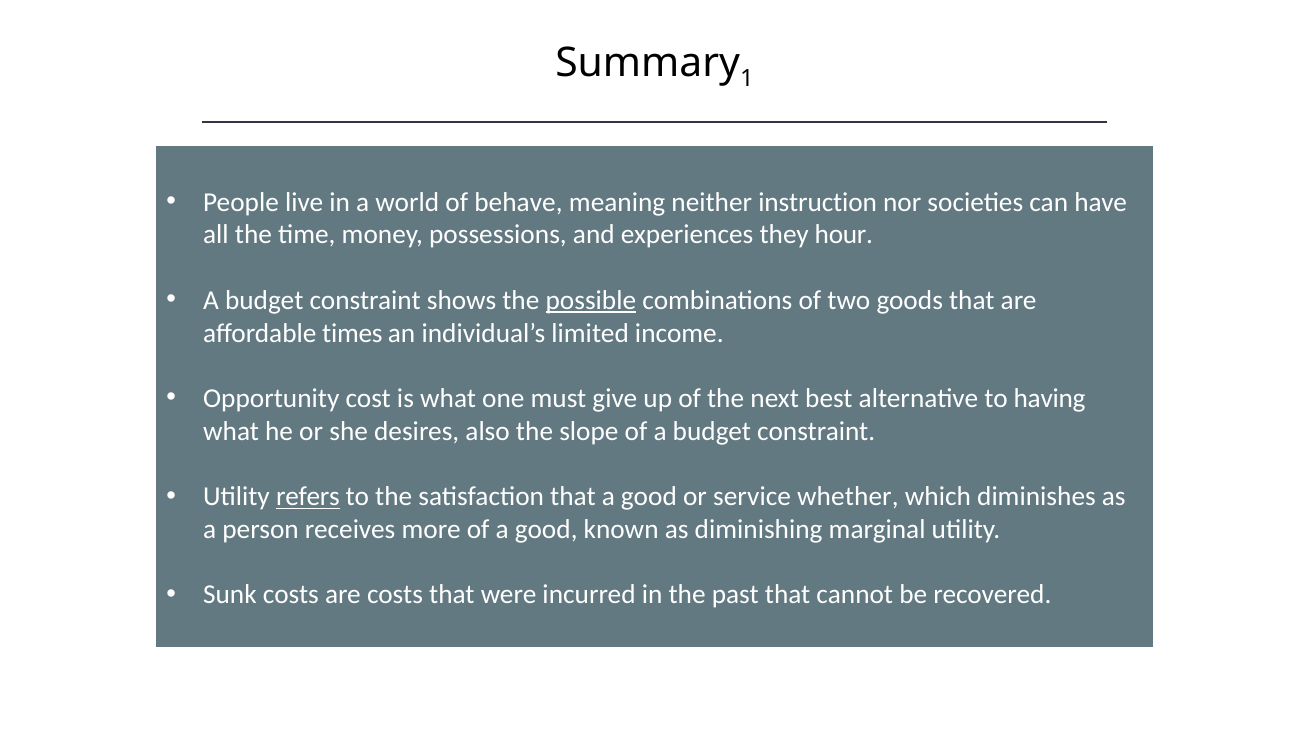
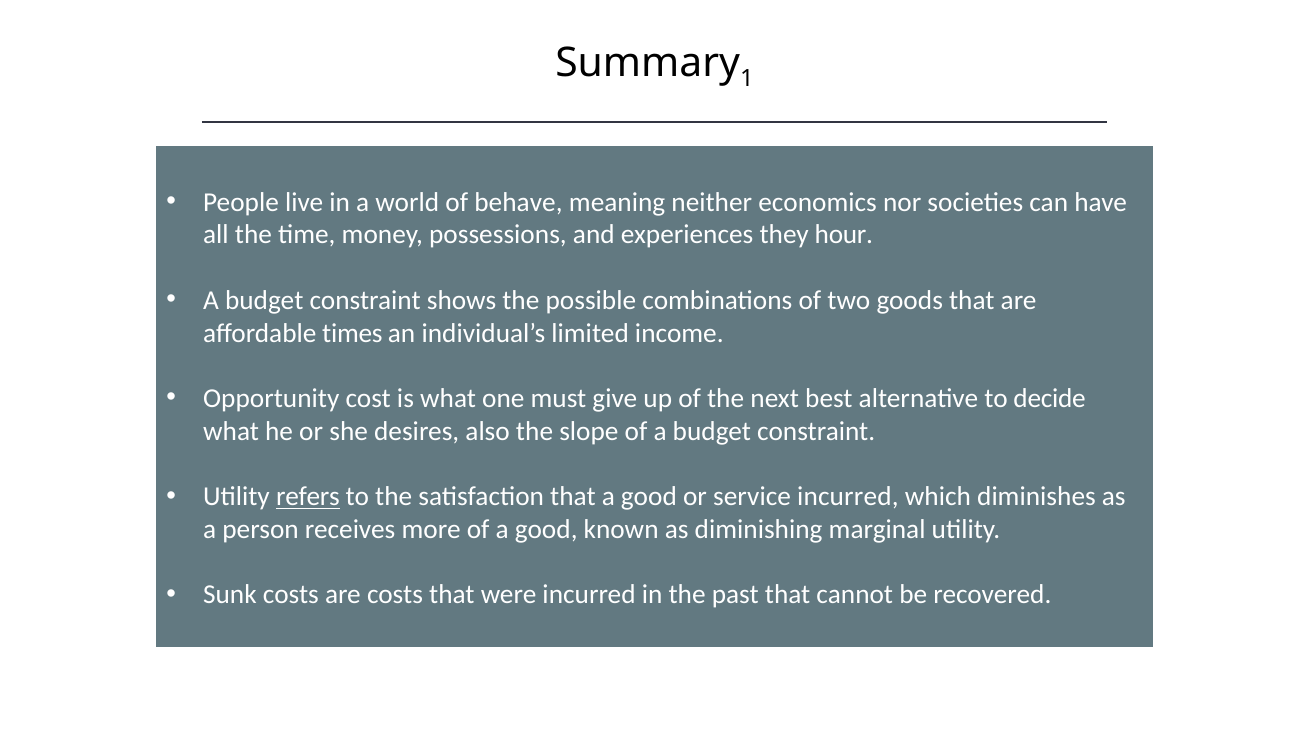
instruction: instruction -> economics (818, 202)
possible underline: present -> none (591, 300)
having: having -> decide (1050, 399)
service whether: whether -> incurred (848, 497)
